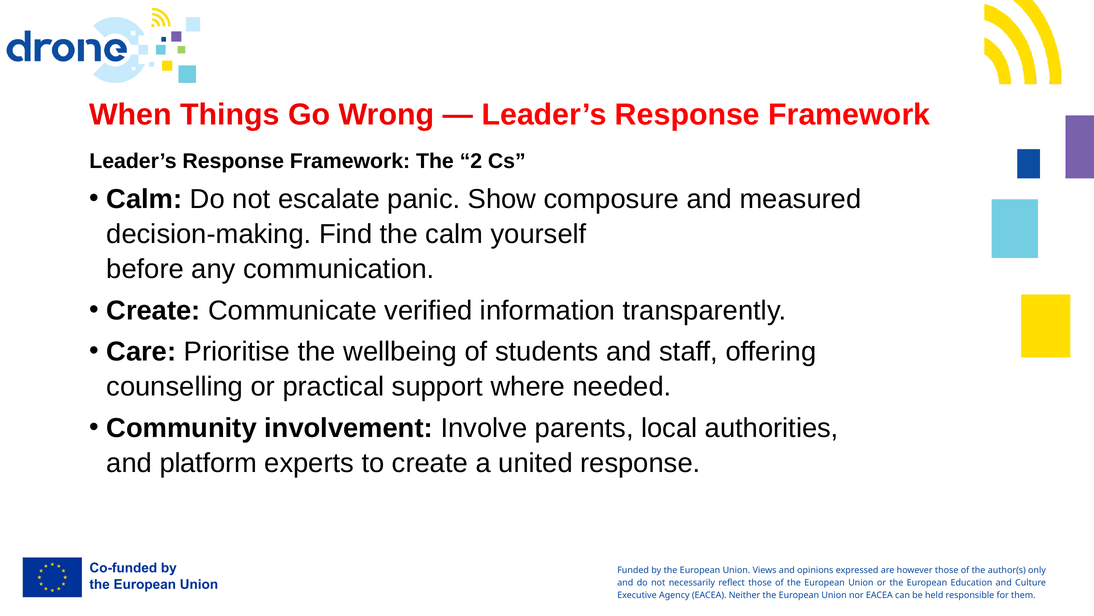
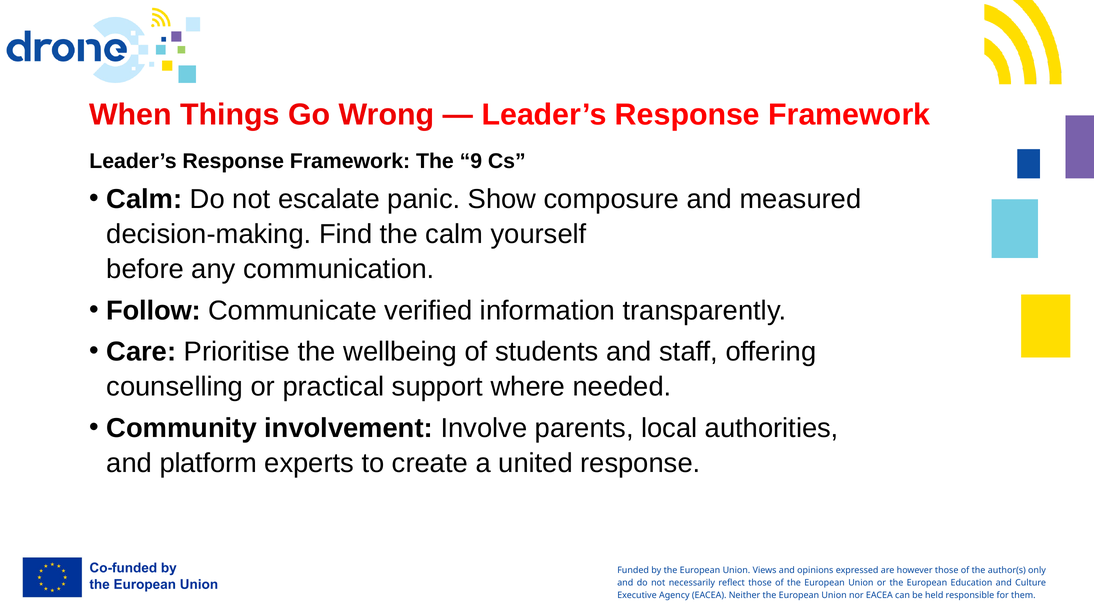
2: 2 -> 9 (471, 161)
Create: Create -> Follow (154, 310)
